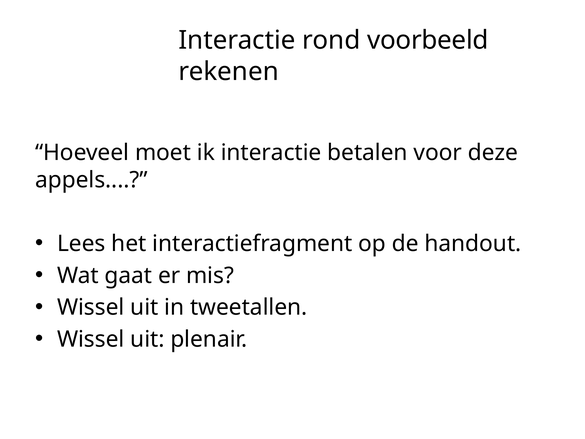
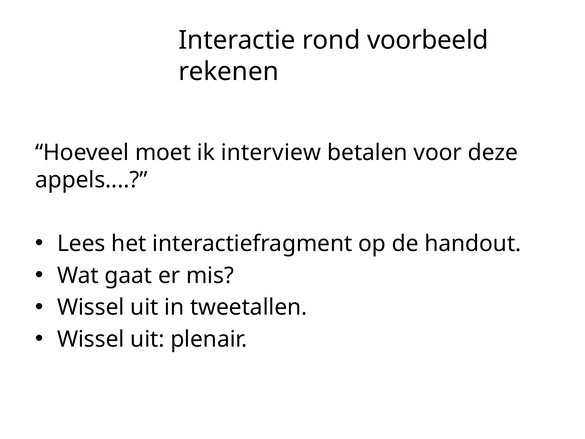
ik interactie: interactie -> interview (271, 152)
